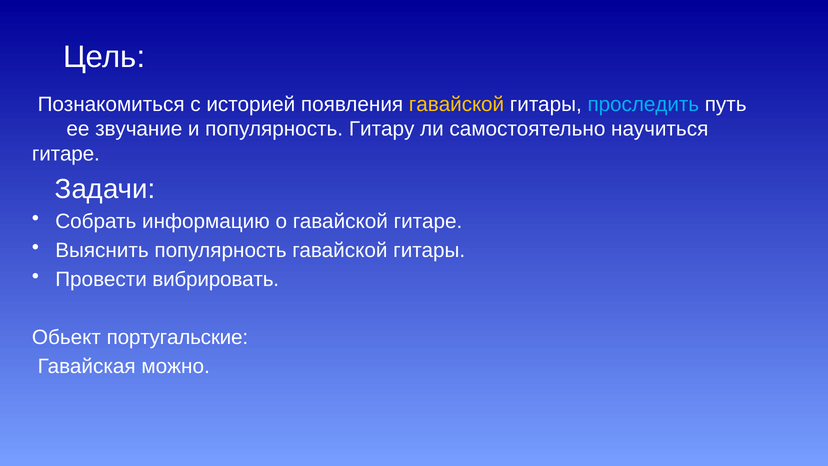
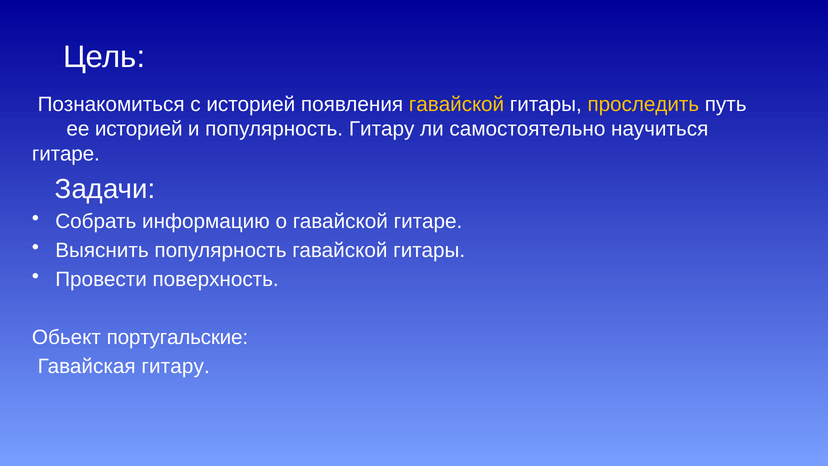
проследить colour: light blue -> yellow (643, 104)
ее звучание: звучание -> историей (139, 129)
вибрировать: вибрировать -> поверхность (216, 279)
Гавайская можно: можно -> гитару (176, 366)
